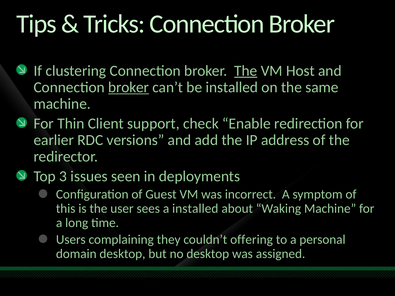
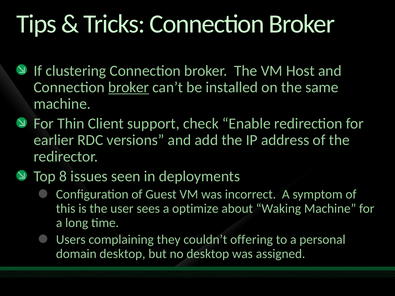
The underline: present -> none (246, 71)
3: 3 -> 8 (63, 176)
a installed: installed -> optimize (195, 209)
